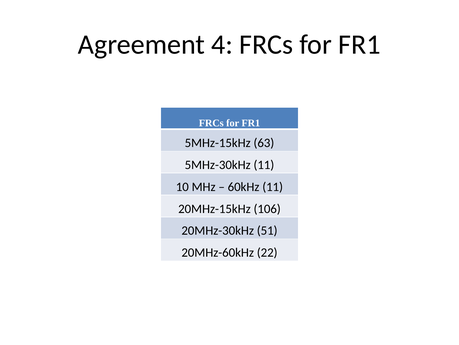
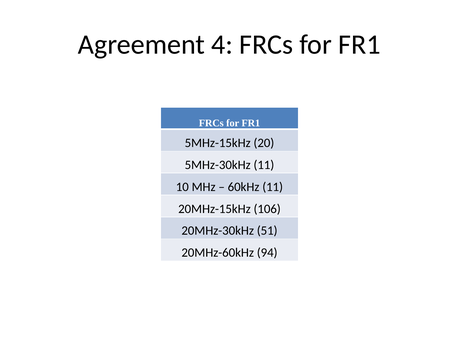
63: 63 -> 20 (264, 143)
22: 22 -> 94 (267, 252)
